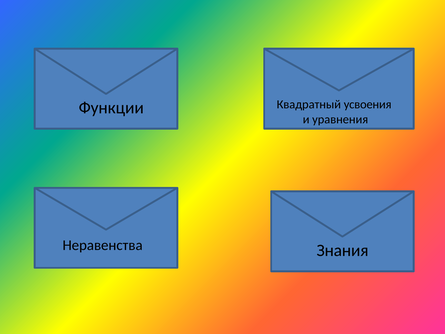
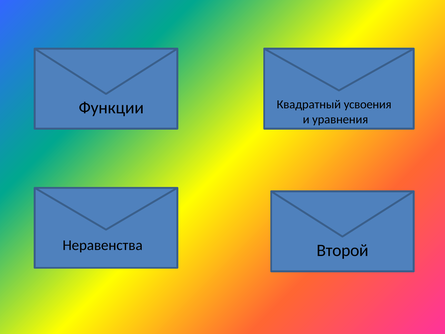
Знания: Знания -> Второй (343, 250)
